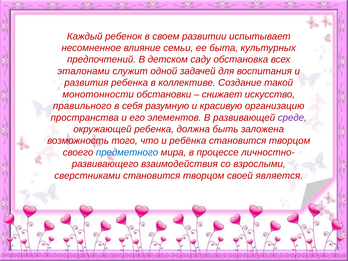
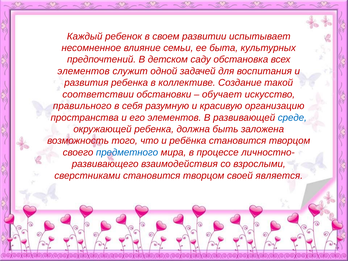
эталонами: эталонами -> элементов (84, 71)
монотонности: монотонности -> соответствии (98, 94)
снижает: снижает -> обучает (222, 94)
среде colour: purple -> blue (292, 118)
